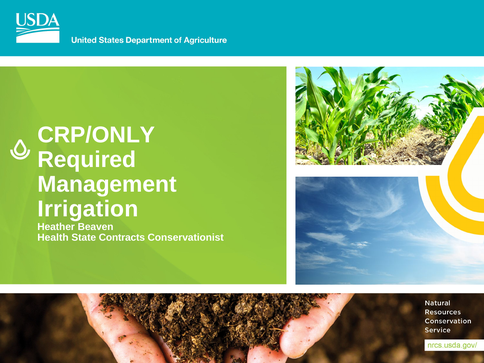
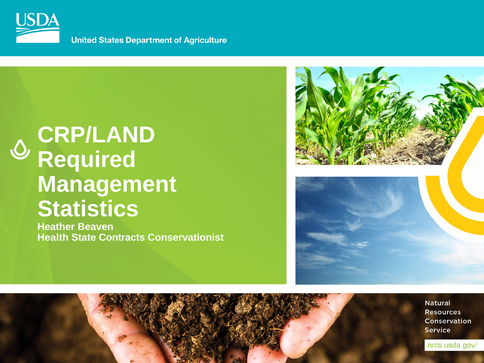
CRP/ONLY: CRP/ONLY -> CRP/LAND (96, 135)
Irrigation: Irrigation -> Statistics (88, 209)
